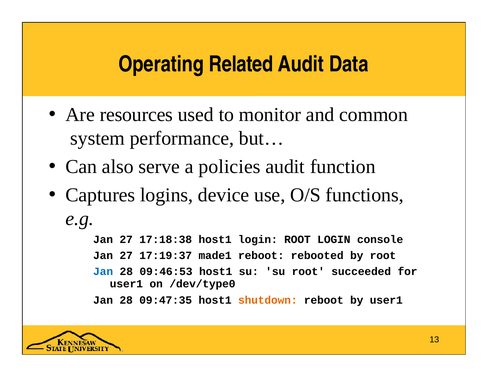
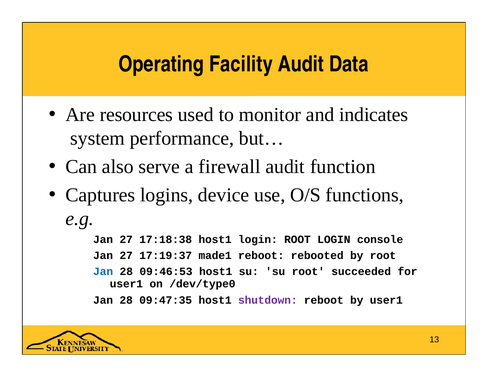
Related: Related -> Facility (241, 64)
common: common -> indicates (374, 115)
policies: policies -> firewall (230, 167)
shutdown colour: orange -> purple (268, 300)
